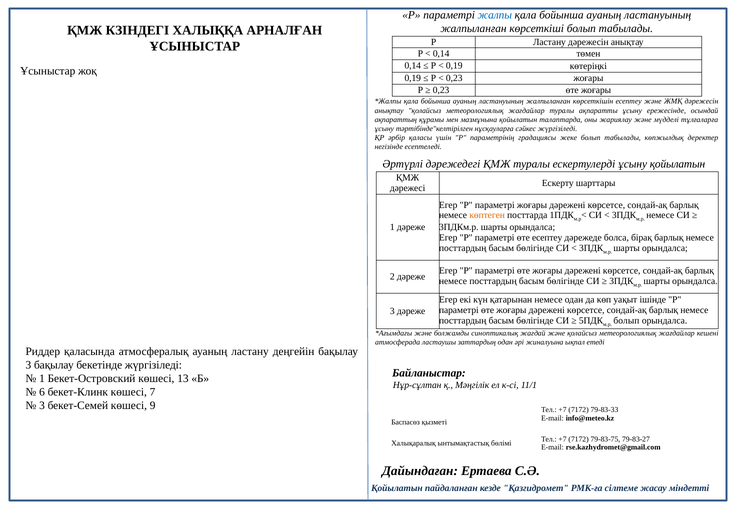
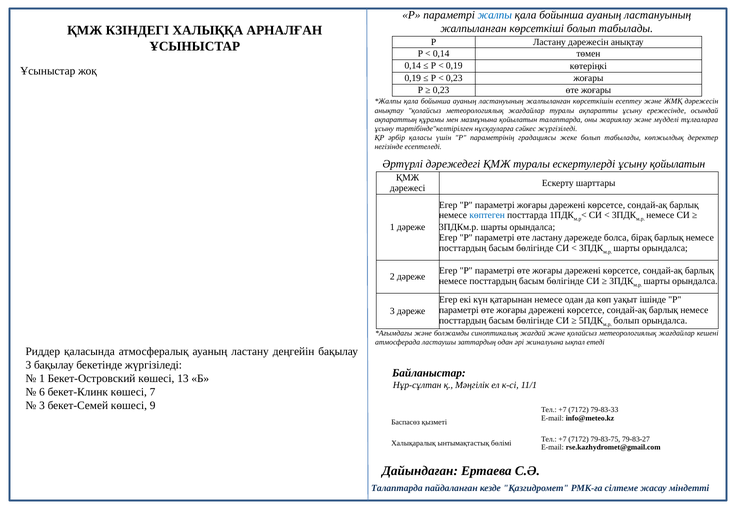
көптеген colour: orange -> blue (487, 216)
өте есептеу: есептеу -> ластану (547, 238)
Қойылатын: Қойылатын -> Талаптарда (397, 489)
